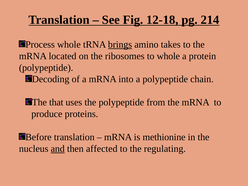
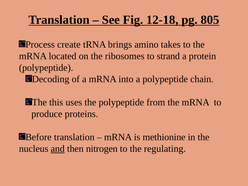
214: 214 -> 805 (210, 20)
Process whole: whole -> create (69, 44)
brings underline: present -> none (120, 44)
to whole: whole -> strand (168, 56)
that: that -> this (56, 102)
affected: affected -> nitrogen (102, 149)
